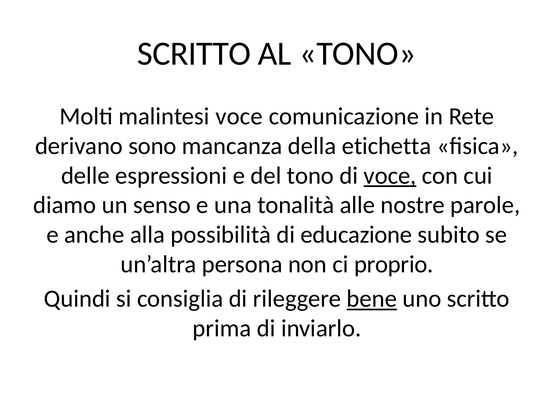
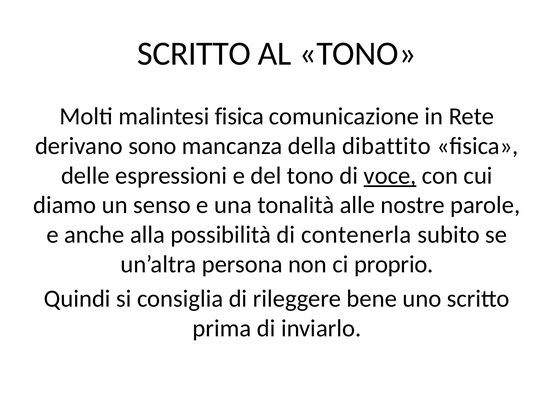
malintesi voce: voce -> fisica (239, 116)
etichetta: etichetta -> dibattito (386, 146)
educazione: educazione -> contenerla (356, 234)
bene underline: present -> none (372, 298)
